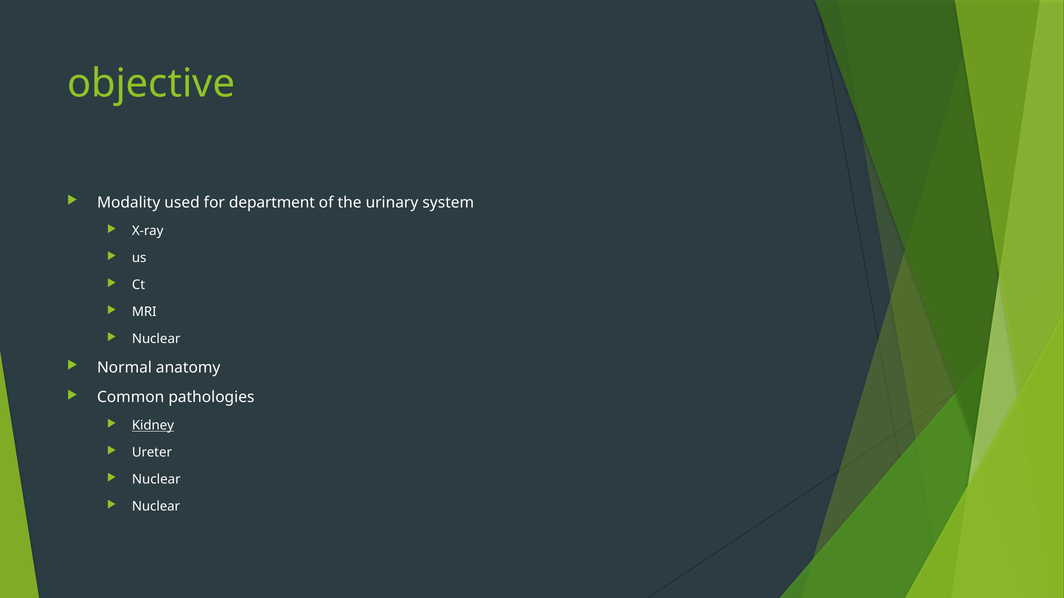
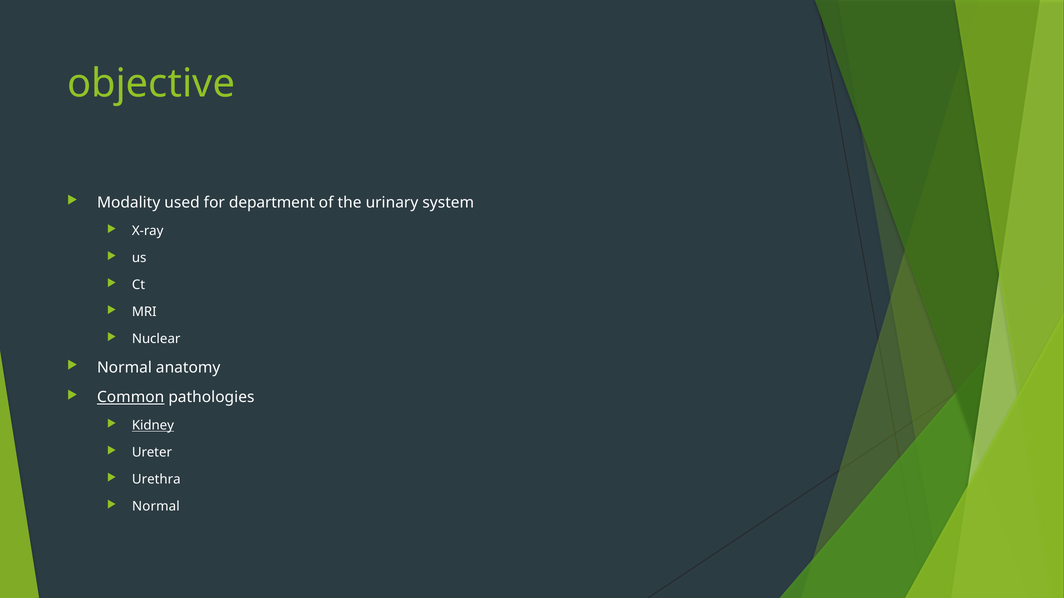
Common underline: none -> present (131, 398)
Nuclear: Nuclear -> Urethra (156, 480)
Nuclear: Nuclear -> Normal (156, 507)
